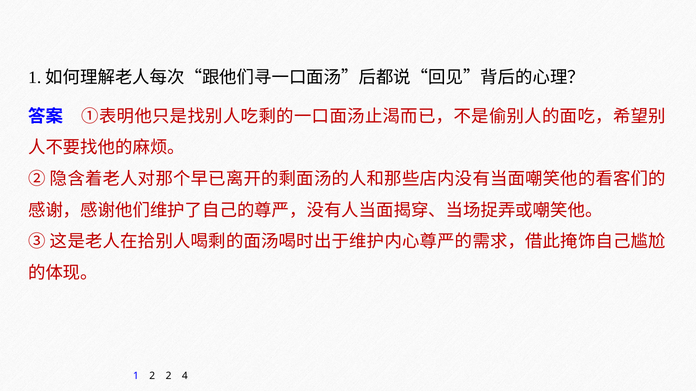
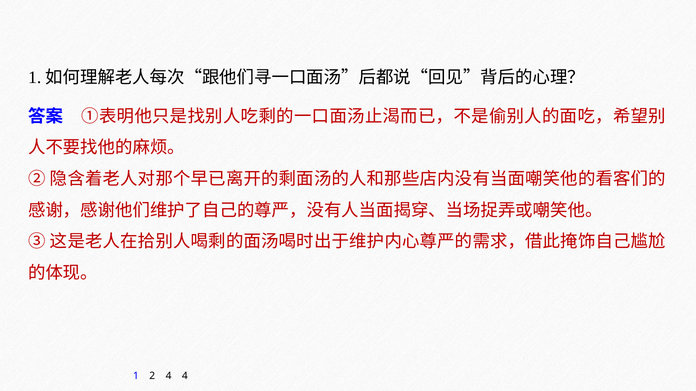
2 2: 2 -> 4 (169, 376)
